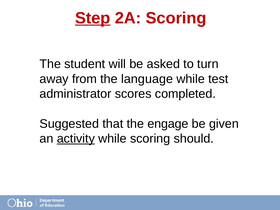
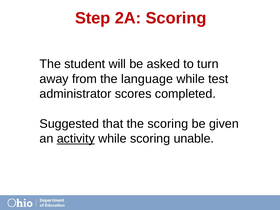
Step underline: present -> none (93, 18)
the engage: engage -> scoring (168, 124)
should: should -> unable (194, 139)
